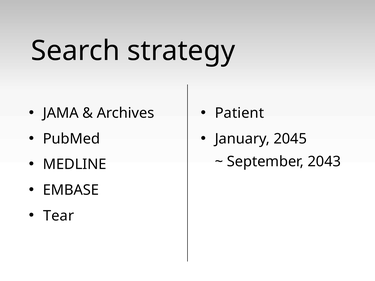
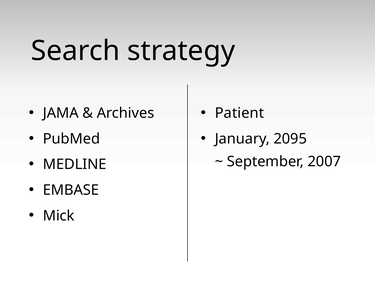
2045: 2045 -> 2095 (290, 139)
2043: 2043 -> 2007 (324, 162)
Tear: Tear -> Mick (59, 216)
